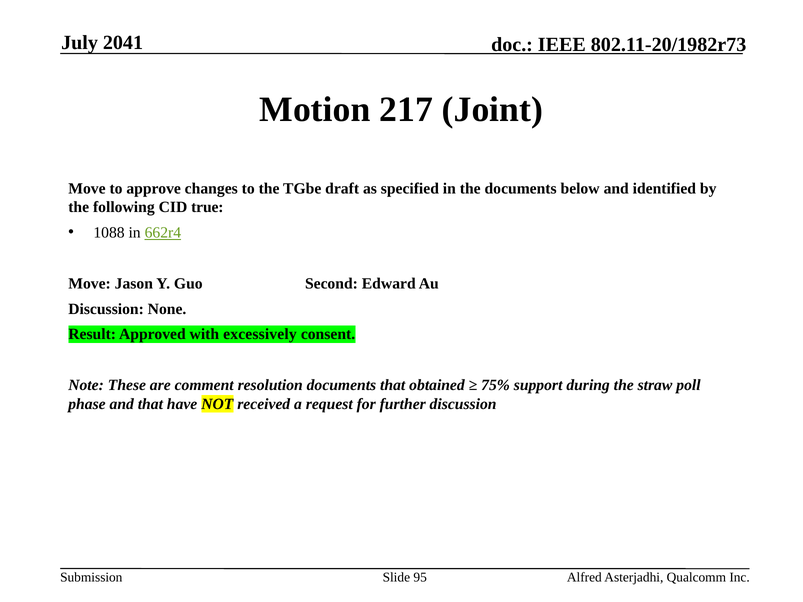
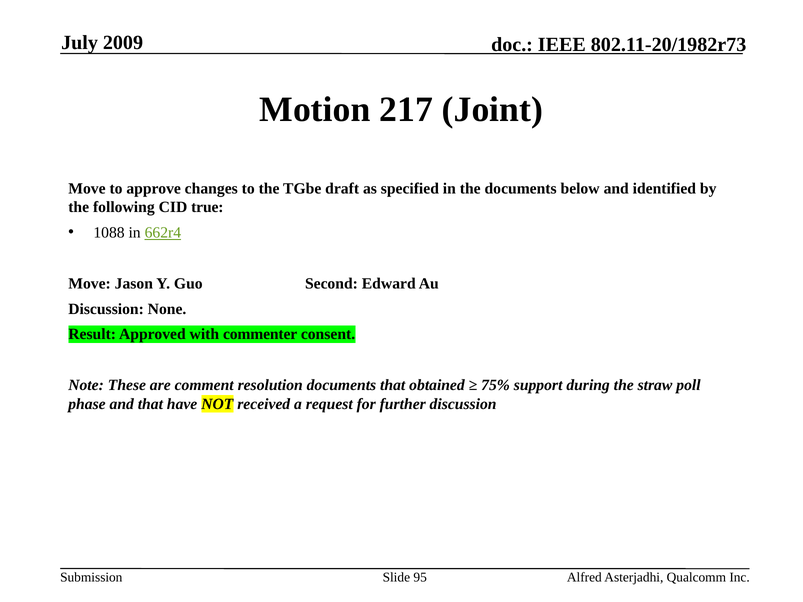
2041: 2041 -> 2009 (123, 43)
excessively: excessively -> commenter (260, 334)
